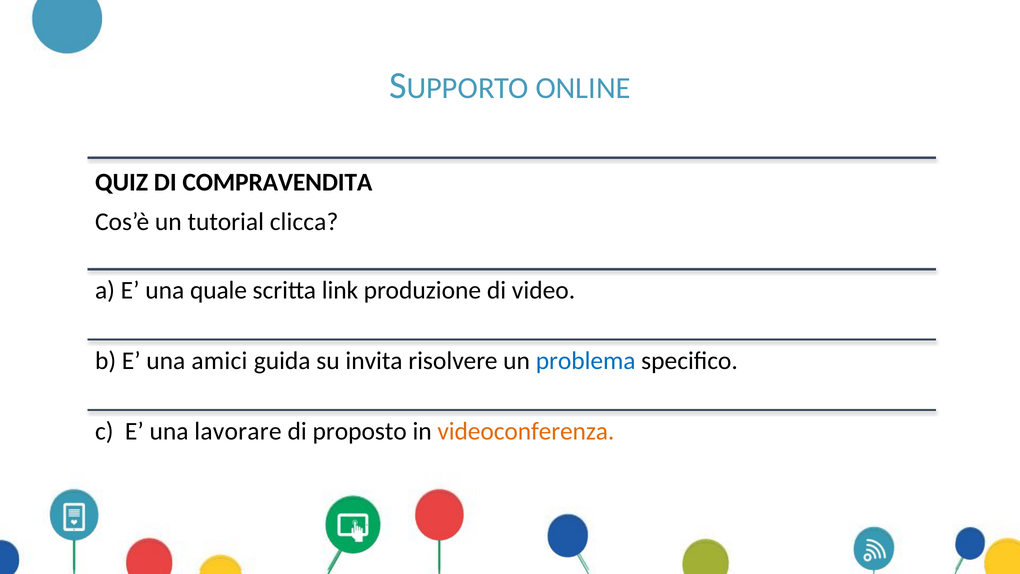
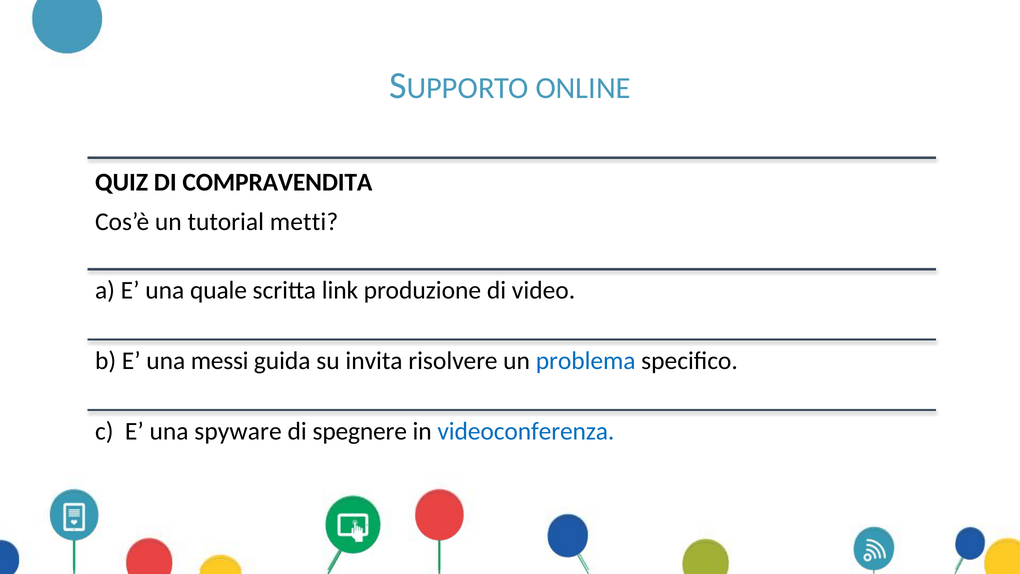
clicca: clicca -> metti (304, 222)
amici: amici -> messi (220, 361)
lavorare: lavorare -> spyware (238, 431)
proposto: proposto -> spegnere (360, 431)
videoconferenza colour: orange -> blue (526, 431)
